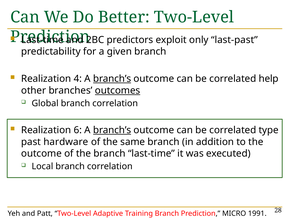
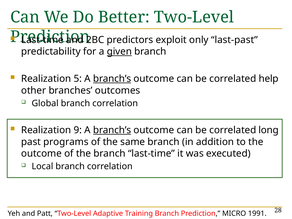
given underline: none -> present (119, 51)
4: 4 -> 5 (78, 79)
outcomes underline: present -> none (118, 90)
6: 6 -> 9 (78, 130)
type: type -> long (269, 130)
hardware: hardware -> programs (66, 142)
